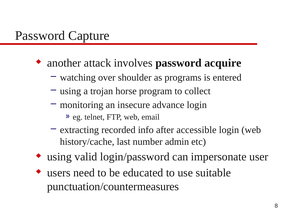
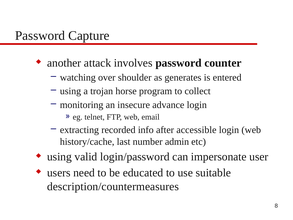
acquire: acquire -> counter (223, 63)
programs: programs -> generates (183, 77)
punctuation/countermeasures: punctuation/countermeasures -> description/countermeasures (113, 186)
